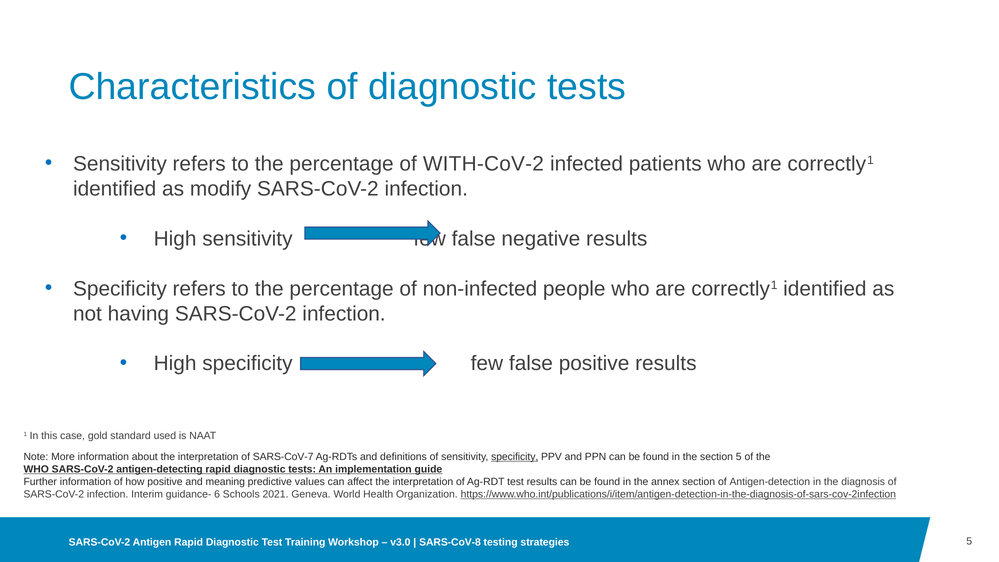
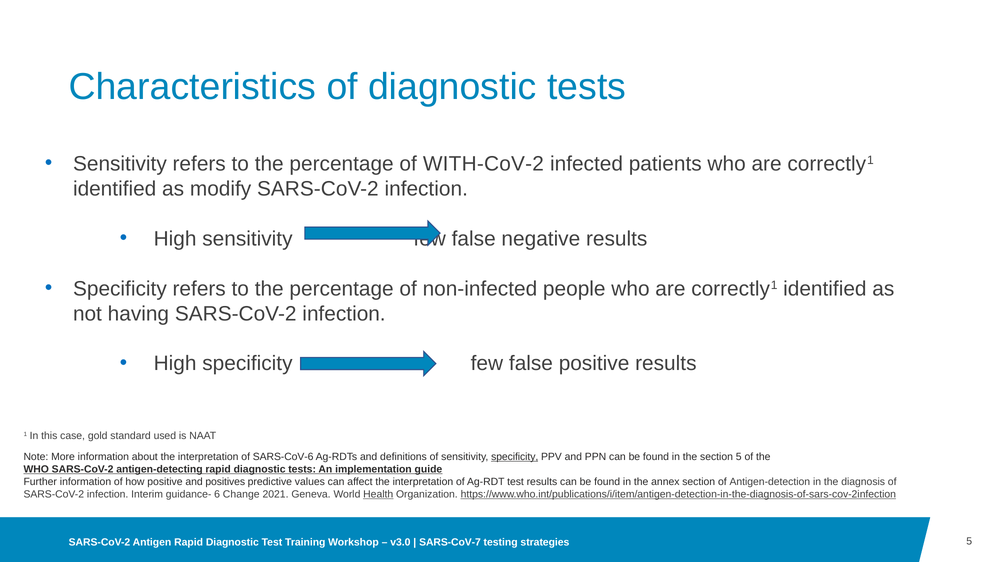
SARS-CoV-7: SARS-CoV-7 -> SARS-CoV-6 (283, 457)
meaning: meaning -> positives (225, 482)
Schools: Schools -> Change (241, 494)
Health underline: none -> present (378, 494)
SARS-CoV-8: SARS-CoV-8 -> SARS-CoV-7 (450, 542)
